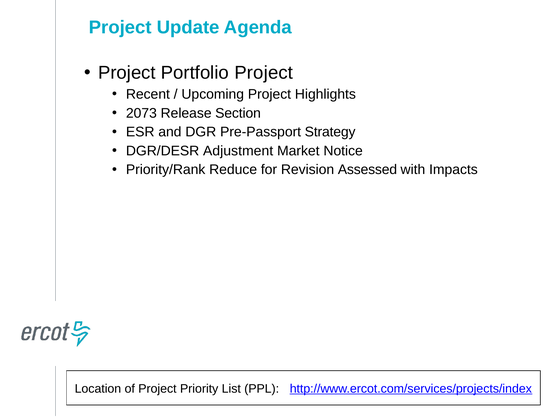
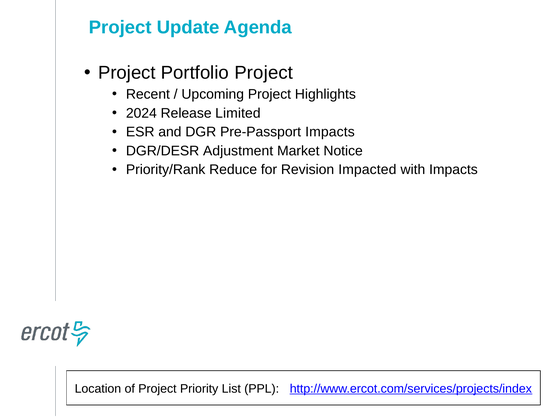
2073: 2073 -> 2024 (141, 113)
Section: Section -> Limited (238, 113)
Pre-Passport Strategy: Strategy -> Impacts (330, 132)
Assessed: Assessed -> Impacted (367, 170)
